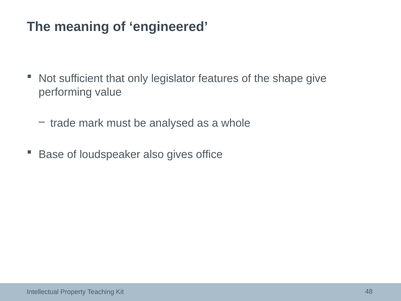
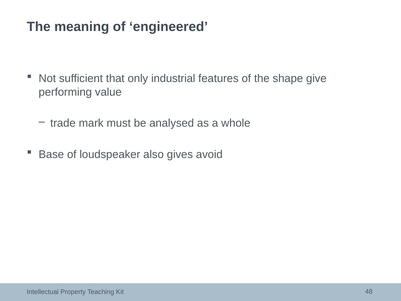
legislator: legislator -> industrial (173, 79)
office: office -> avoid (209, 154)
